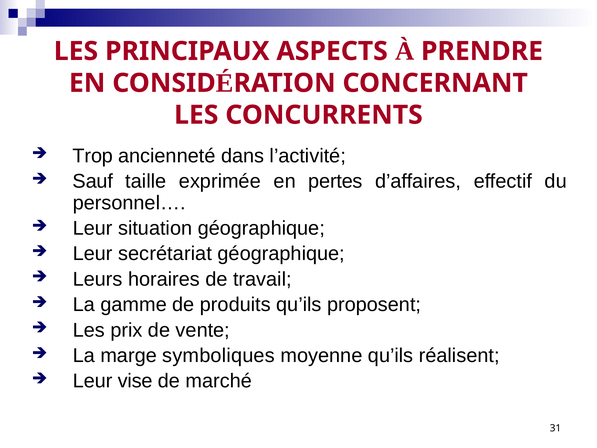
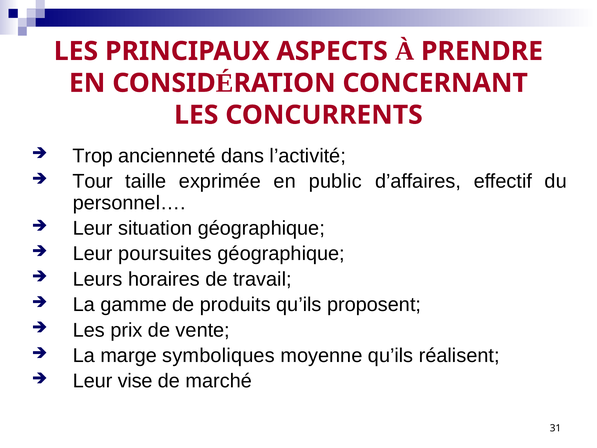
Sauf: Sauf -> Tour (93, 181)
pertes: pertes -> public (335, 181)
secrétariat: secrétariat -> poursuites (165, 254)
